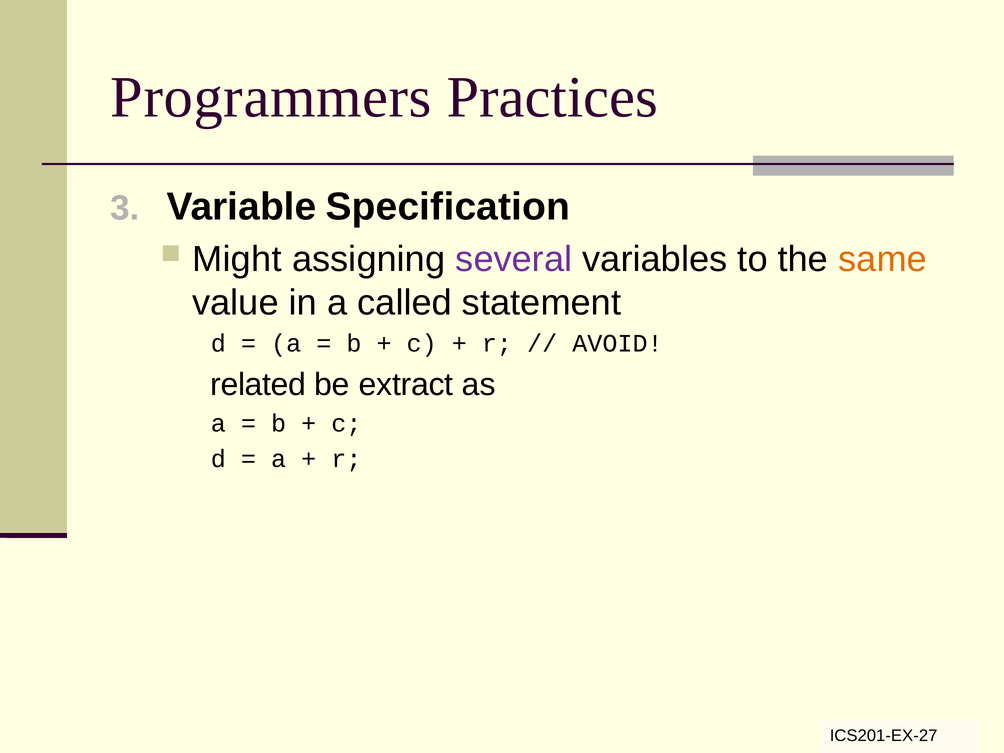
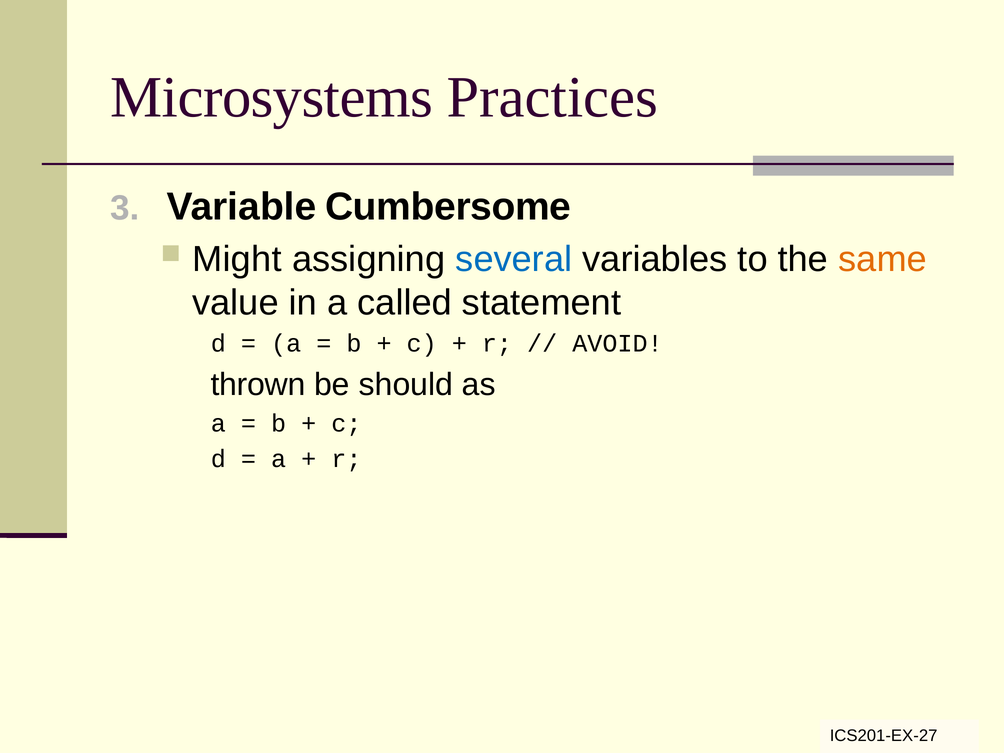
Programmers: Programmers -> Microsystems (272, 97)
Specification: Specification -> Cumbersome (448, 207)
several colour: purple -> blue (514, 259)
related: related -> thrown (258, 385)
extract: extract -> should (406, 385)
